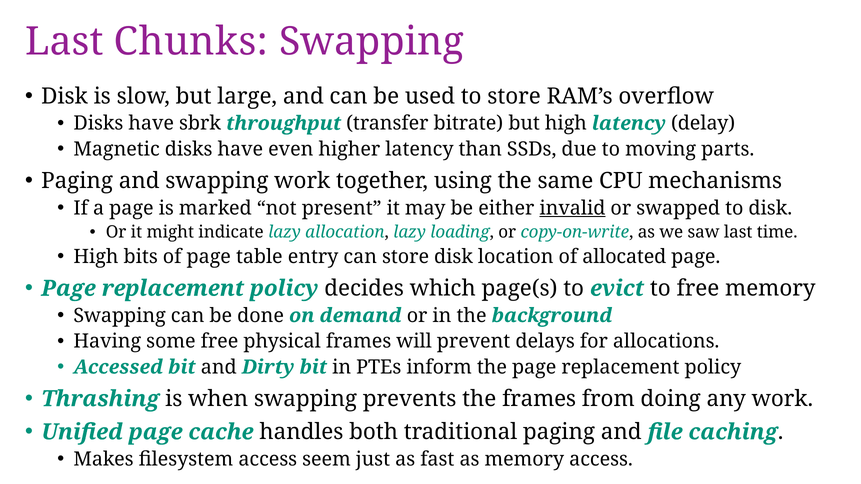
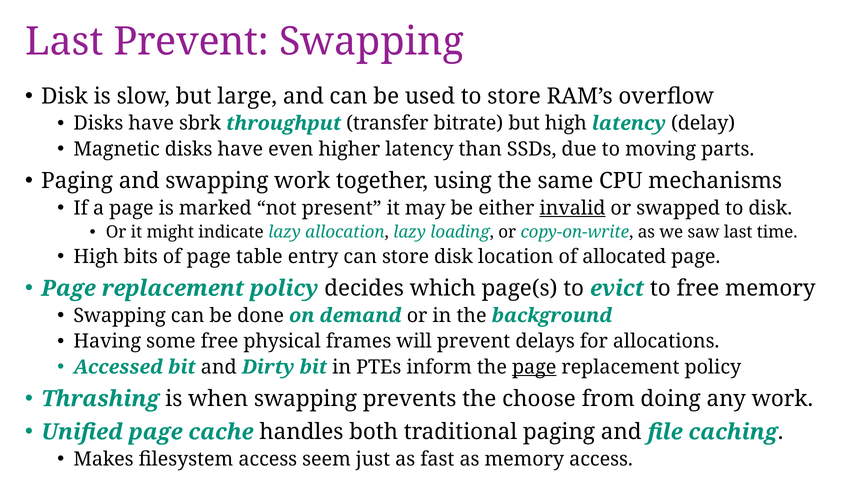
Last Chunks: Chunks -> Prevent (191, 42)
page underline: none -> present (534, 367)
the frames: frames -> choose (539, 399)
